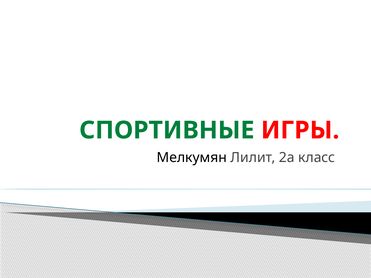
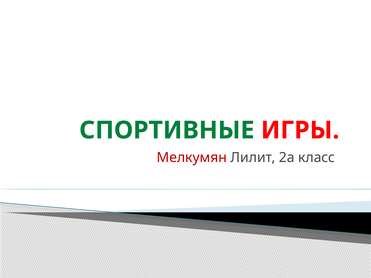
Мелкумян colour: black -> red (192, 158)
